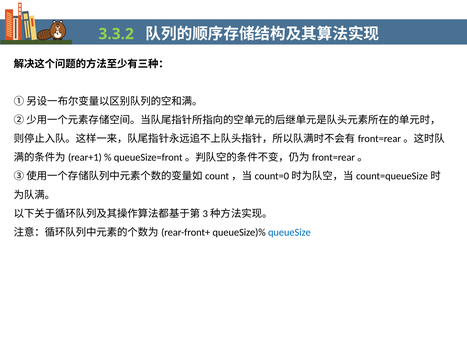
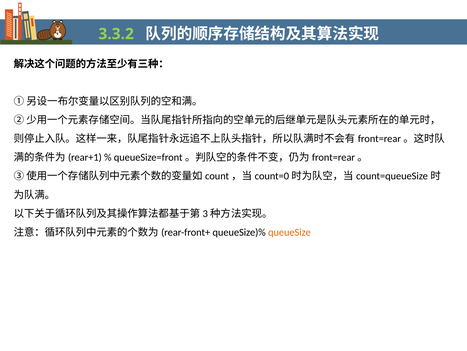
queueSize colour: blue -> orange (289, 232)
